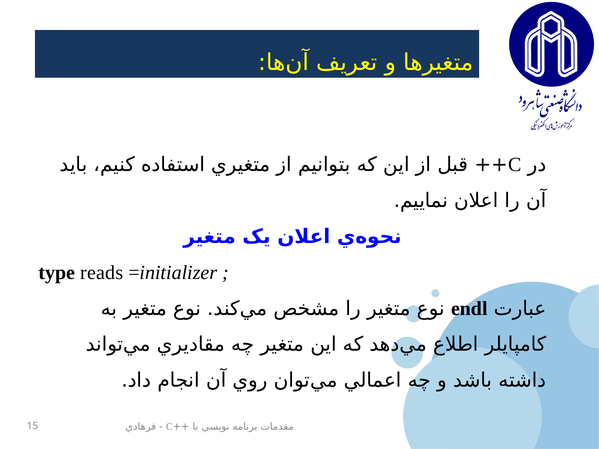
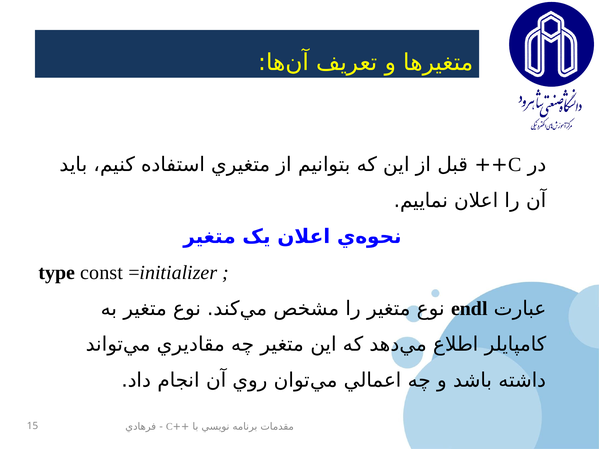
reads: reads -> const (102, 273)
